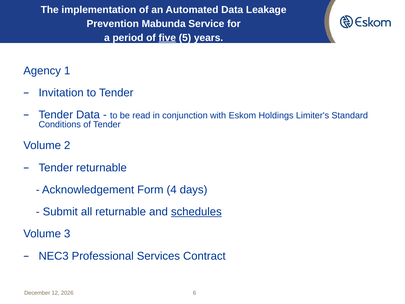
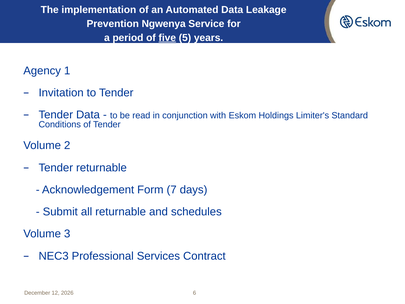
Mabunda: Mabunda -> Ngwenya (164, 24)
4: 4 -> 7 (172, 190)
schedules underline: present -> none (196, 212)
